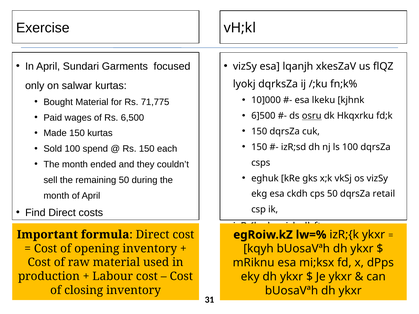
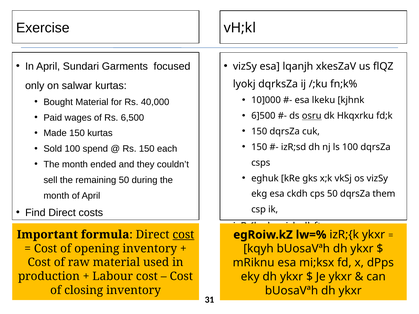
71,775: 71,775 -> 40,000 (155, 102)
retail: retail -> them (384, 194)
cost underline: none -> present (183, 235)
